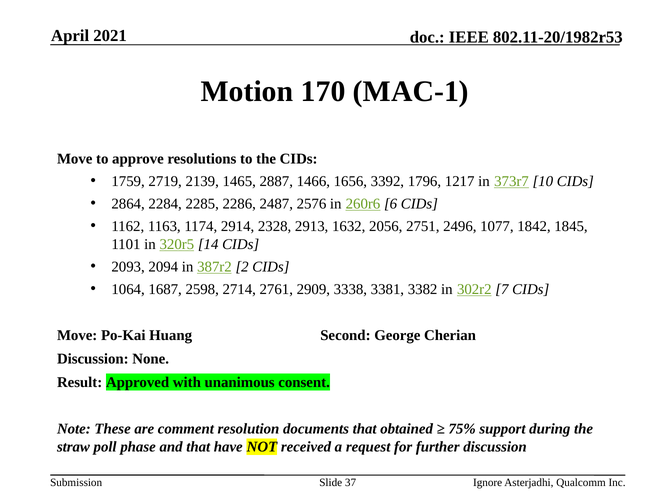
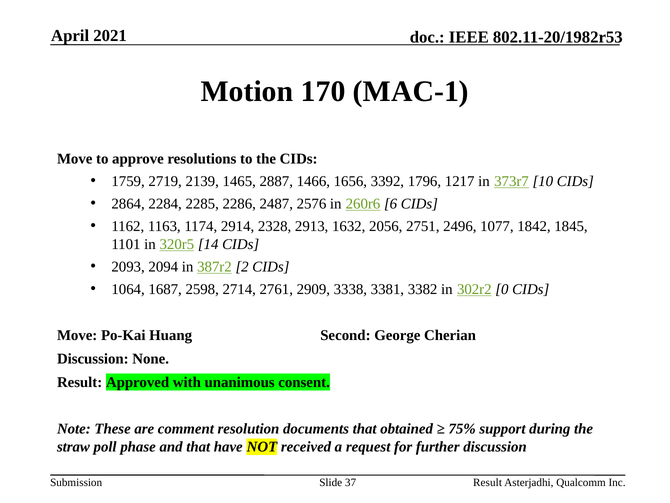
7: 7 -> 0 (502, 289)
Ignore: Ignore -> Result (488, 482)
